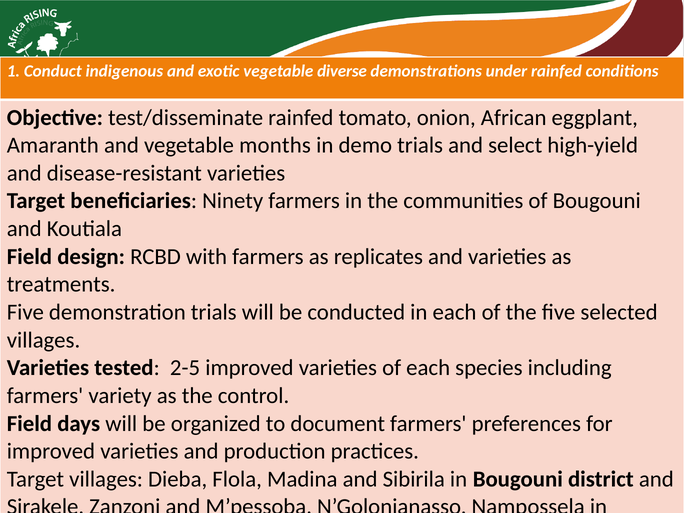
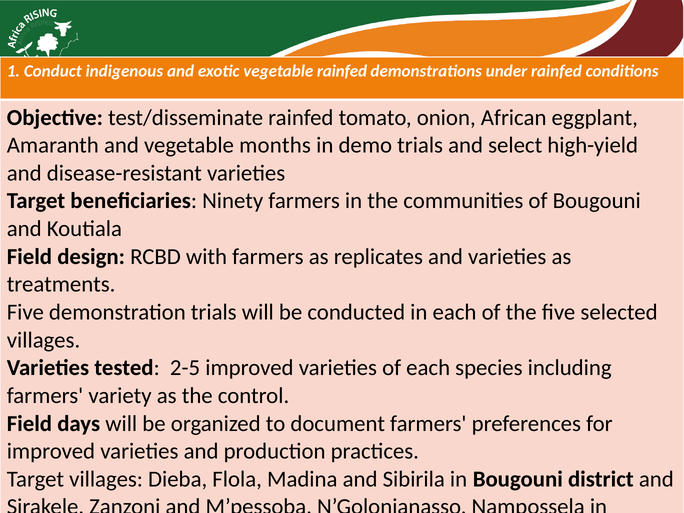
vegetable diverse: diverse -> rainfed (342, 71)
